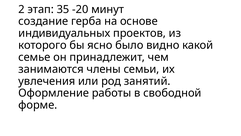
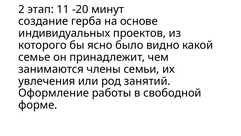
35: 35 -> 11 (63, 9)
